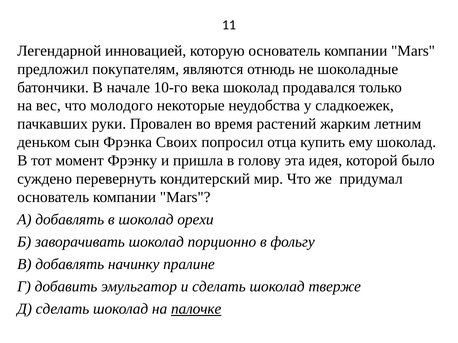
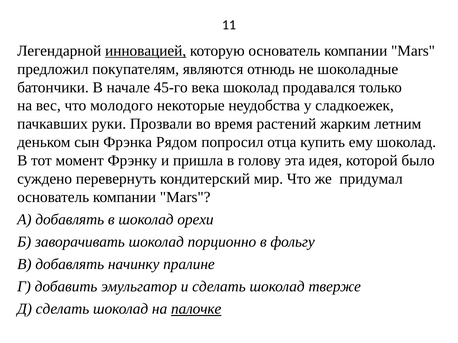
инновацией underline: none -> present (146, 51)
10-го: 10-го -> 45-го (171, 87)
Провален: Провален -> Прозвали (161, 124)
Своих: Своих -> Рядом (177, 142)
